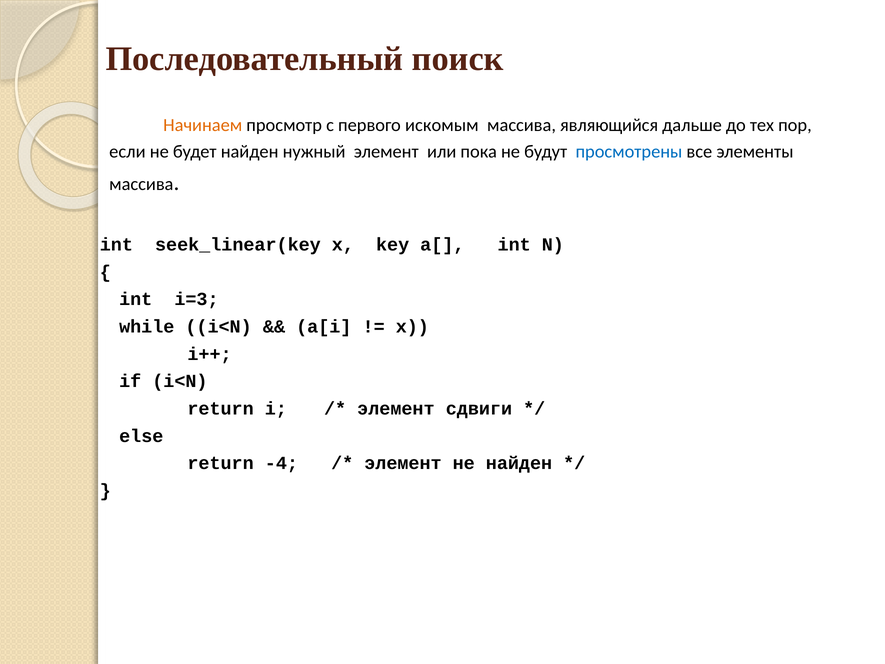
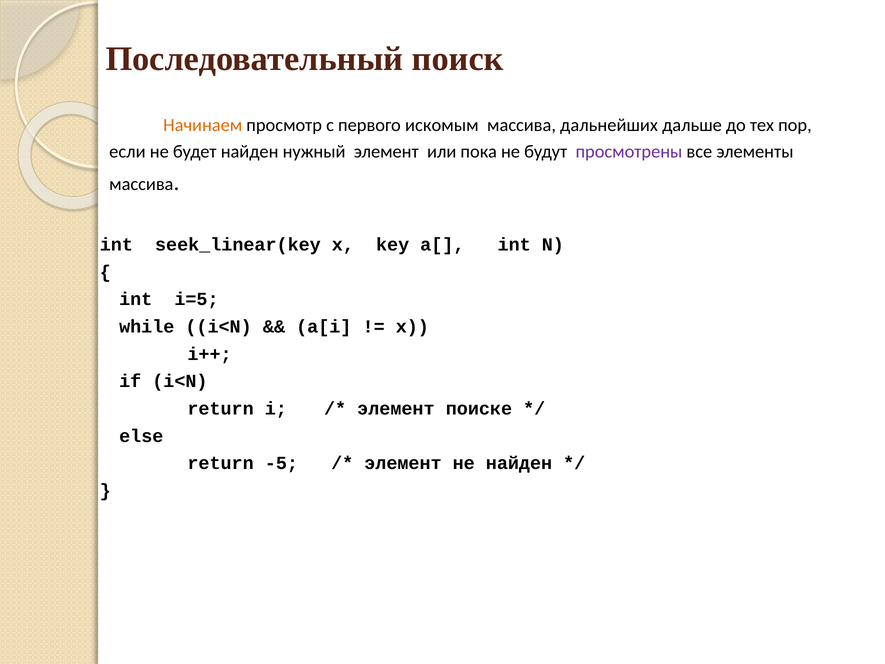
являющийся: являющийся -> дальнейших (609, 125)
просмотрены colour: blue -> purple (629, 151)
i=3: i=3 -> i=5 (196, 299)
сдвиги: сдвиги -> поиске (479, 409)
-4: -4 -> -5 (281, 463)
